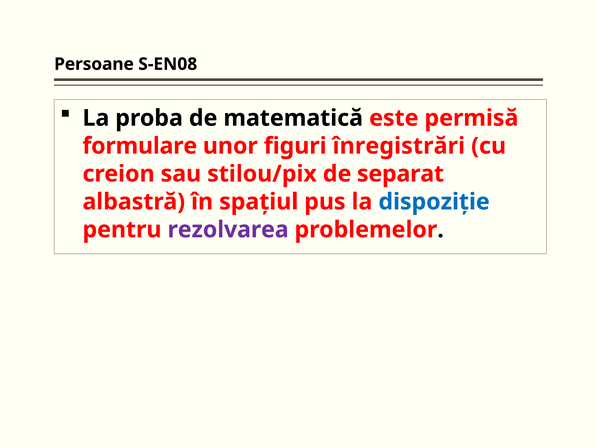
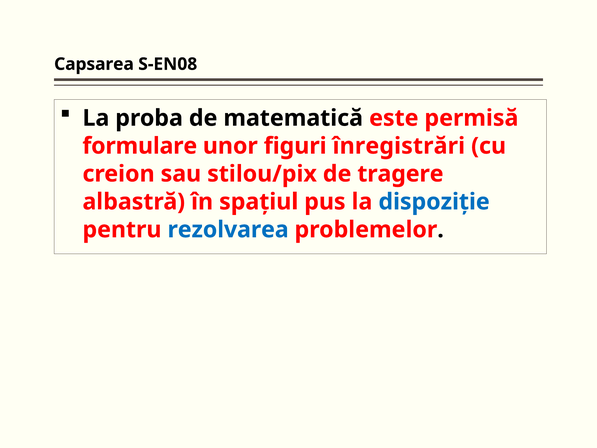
Persoane: Persoane -> Capsarea (94, 64)
separat: separat -> tragere (400, 174)
rezolvarea colour: purple -> blue (228, 230)
